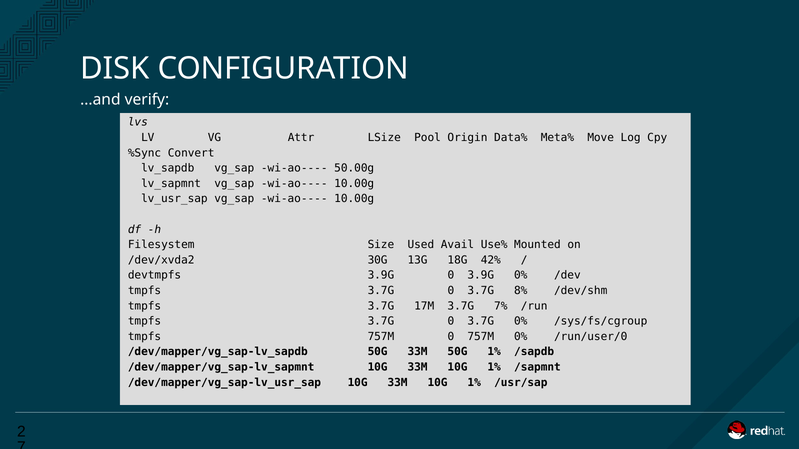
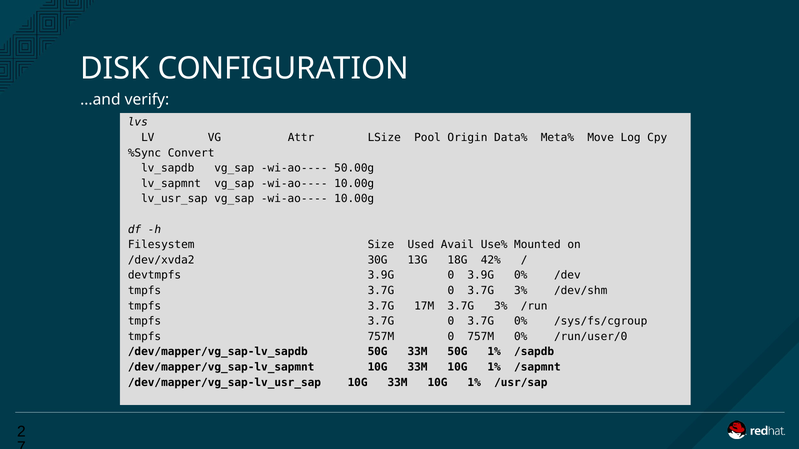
0 3.7G 8%: 8% -> 3% (521, 291)
17M 3.7G 7%: 7% -> 3% (501, 306)
